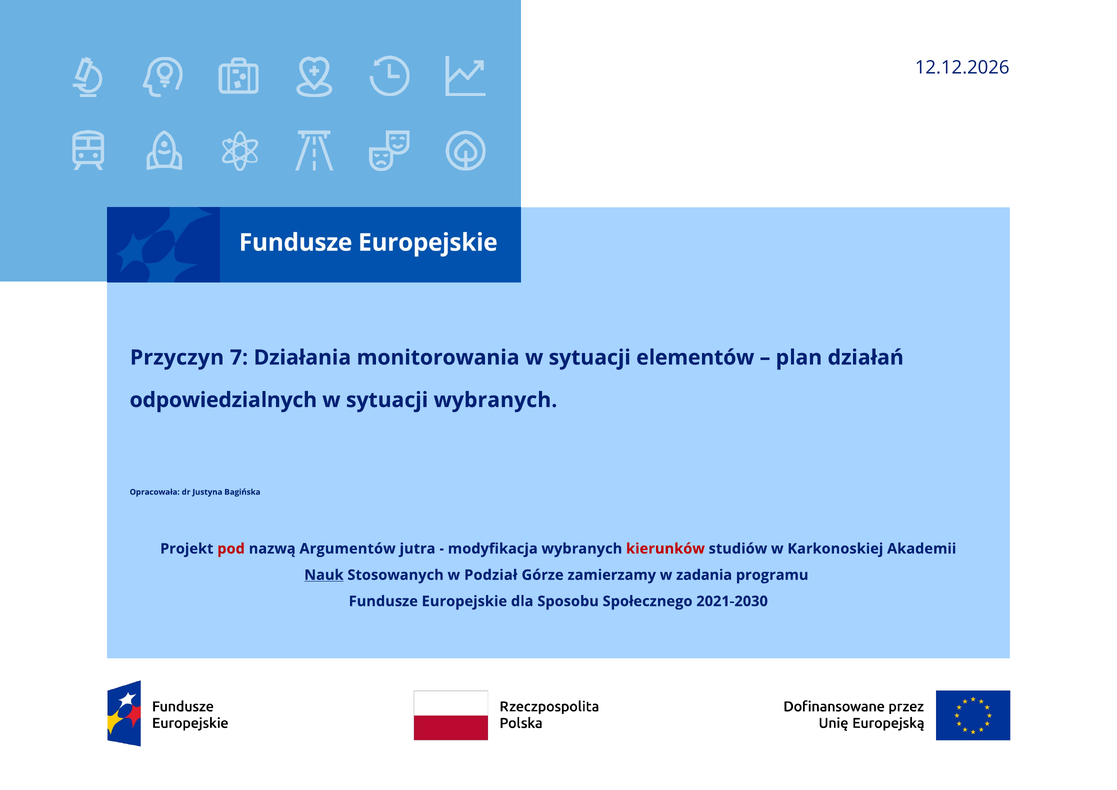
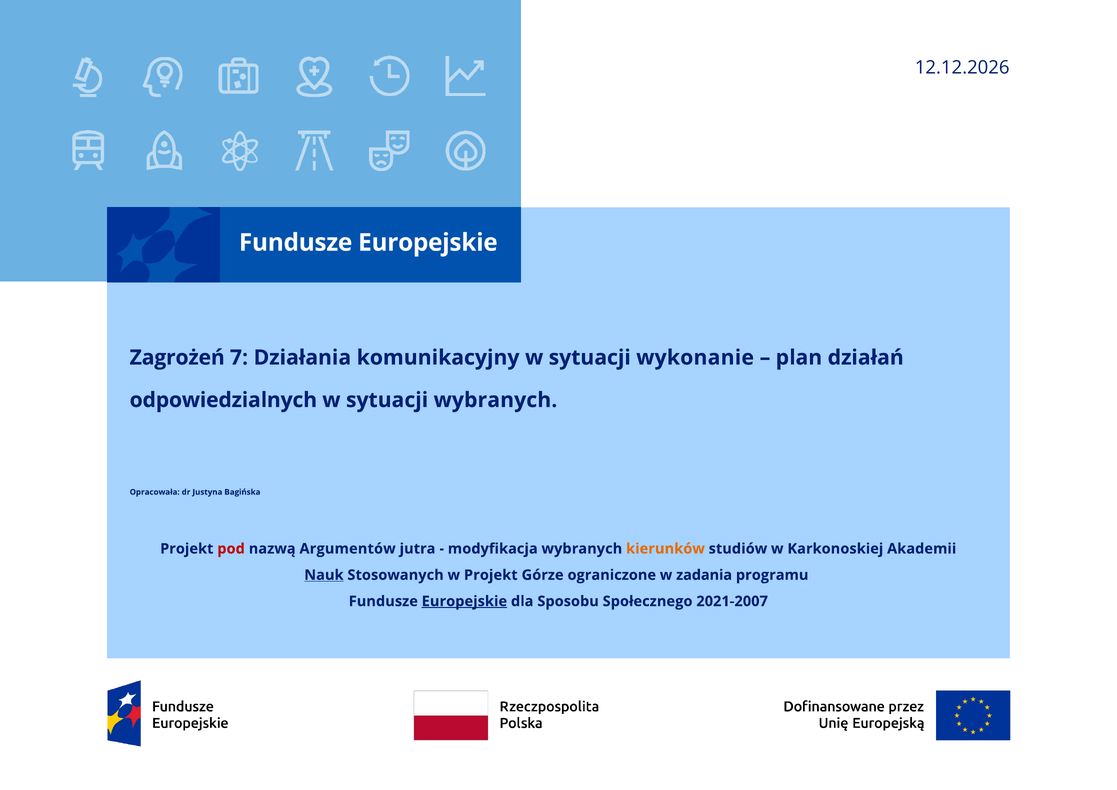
Przyczyn: Przyczyn -> Zagrożeń (177, 358)
monitorowania: monitorowania -> komunikacyjny (438, 358)
elementów: elementów -> wykonanie (695, 358)
kierunków colour: red -> orange (665, 549)
w Podział: Podział -> Projekt (491, 575)
zamierzamy: zamierzamy -> ograniczone (612, 575)
Europejskie underline: none -> present (464, 601)
2021-2030: 2021-2030 -> 2021-2007 (732, 601)
